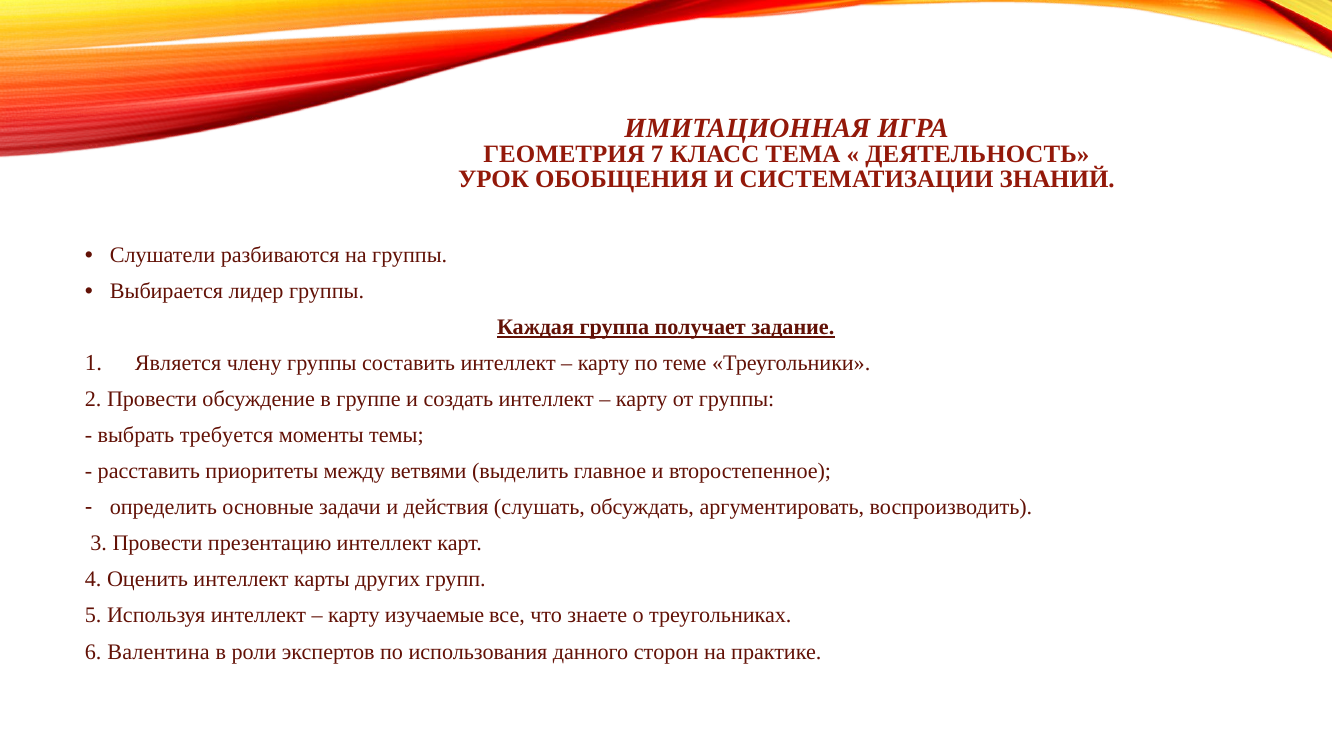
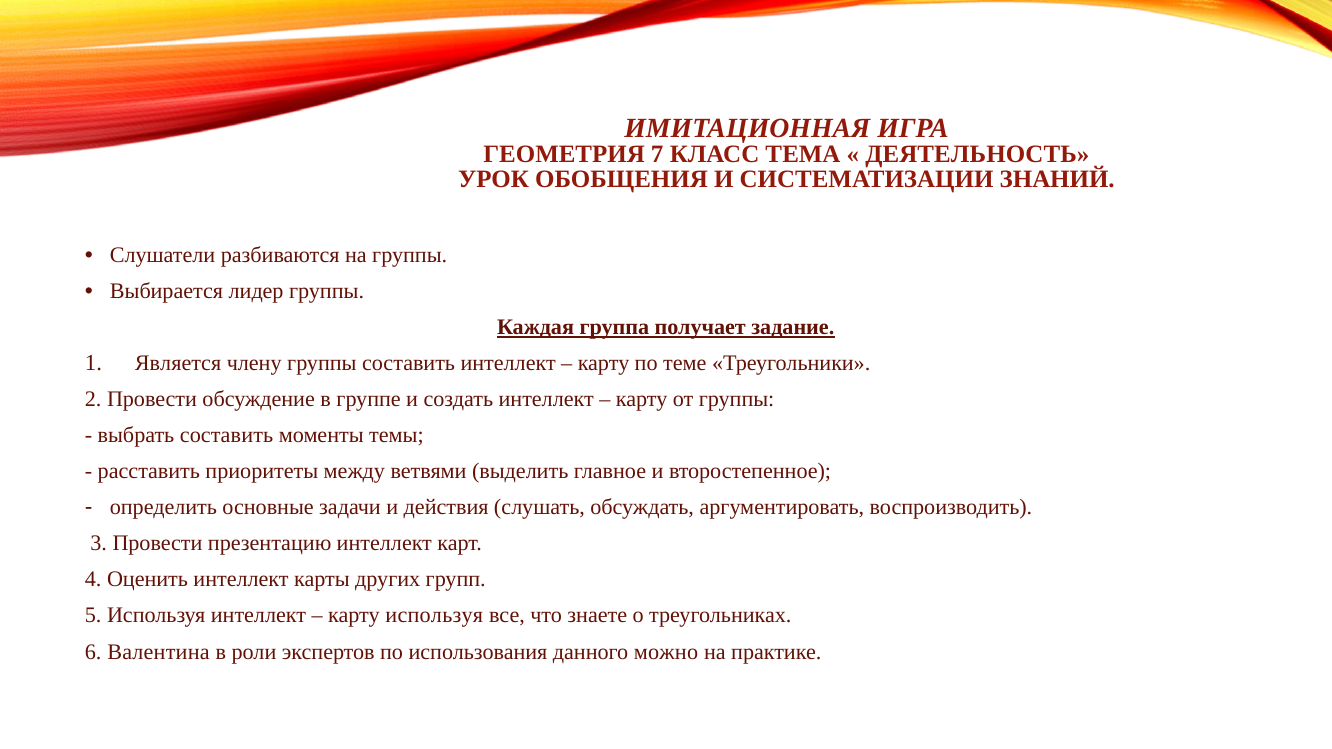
выбрать требуется: требуется -> составить (227, 436)
карту изучаемые: изучаемые -> используя (434, 616)
сторон: сторон -> можно (666, 652)
